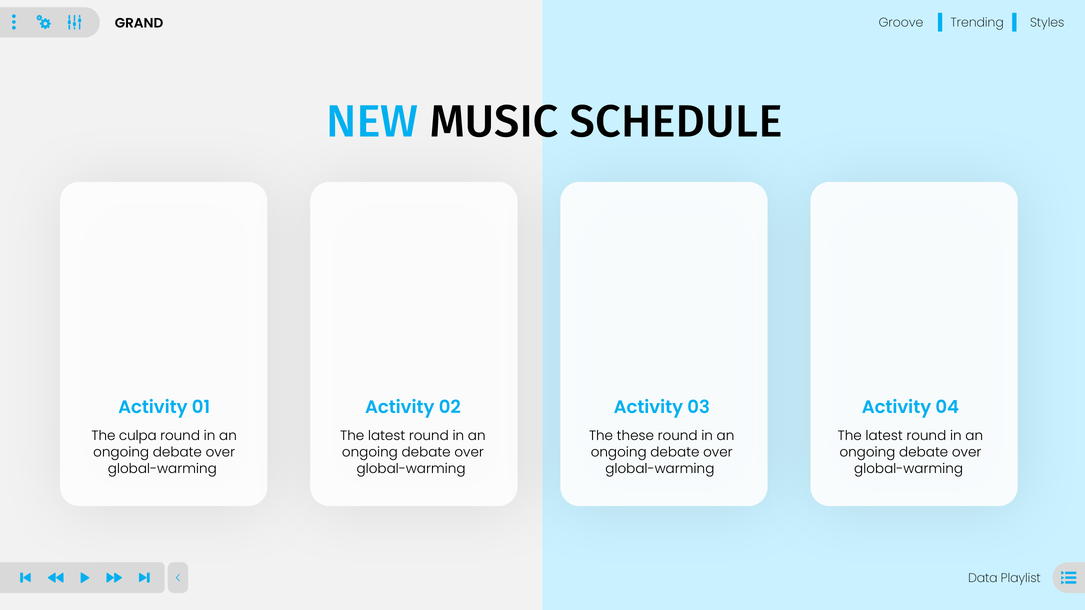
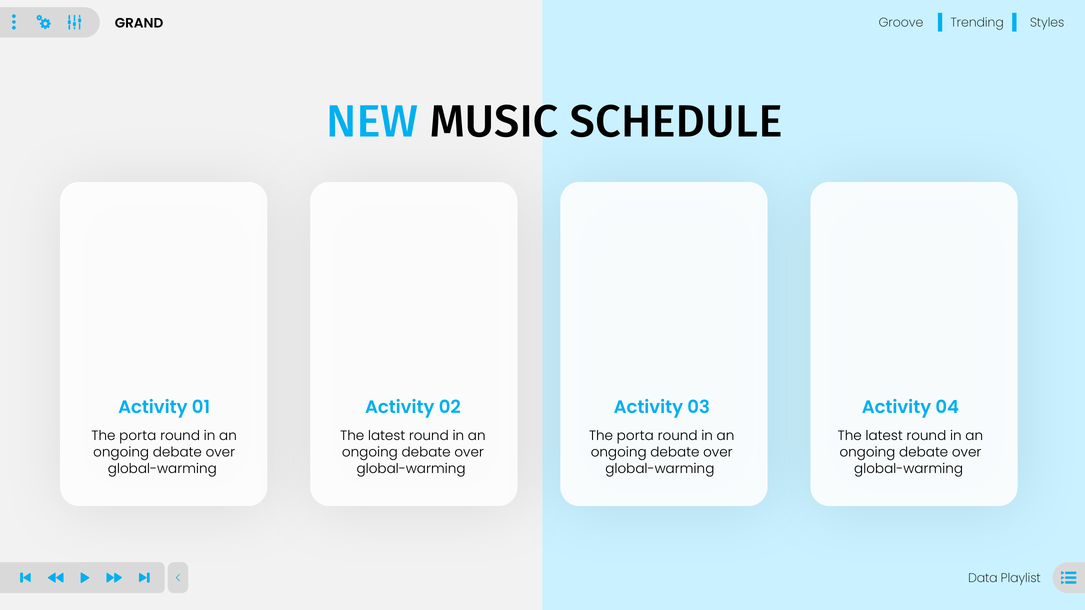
culpa: culpa -> porta (138, 436)
these: these -> porta (635, 436)
